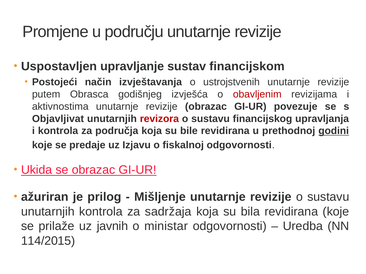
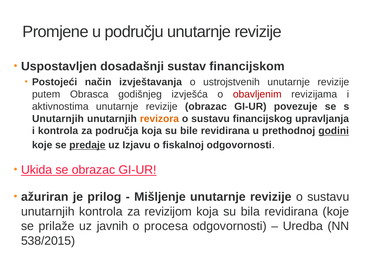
upravljanje: upravljanje -> dosadašnji (132, 67)
Objavljivat: Objavljivat -> Unutarnjih (58, 119)
revizora colour: red -> orange (159, 119)
predaje underline: none -> present (87, 145)
sadržaja: sadržaja -> revizijom (168, 212)
ministar: ministar -> procesa (166, 227)
114/2015: 114/2015 -> 538/2015 (48, 241)
